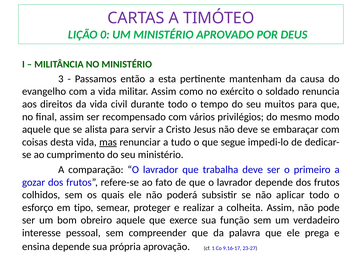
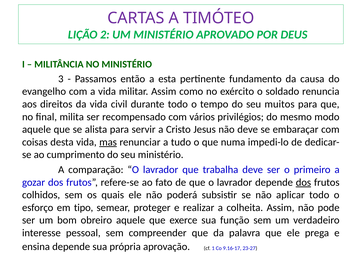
0: 0 -> 2 (105, 35)
mantenham: mantenham -> fundamento (255, 79)
final assim: assim -> milita (72, 117)
segue: segue -> numa (233, 142)
dos underline: none -> present (303, 182)
